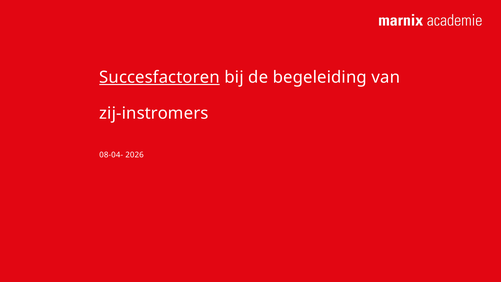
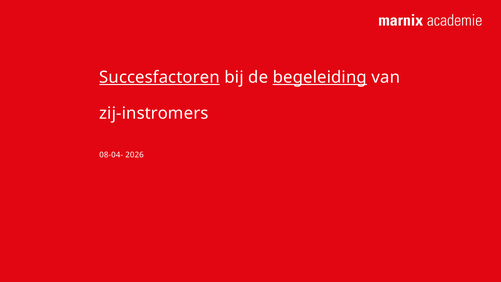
begeleiding underline: none -> present (320, 77)
